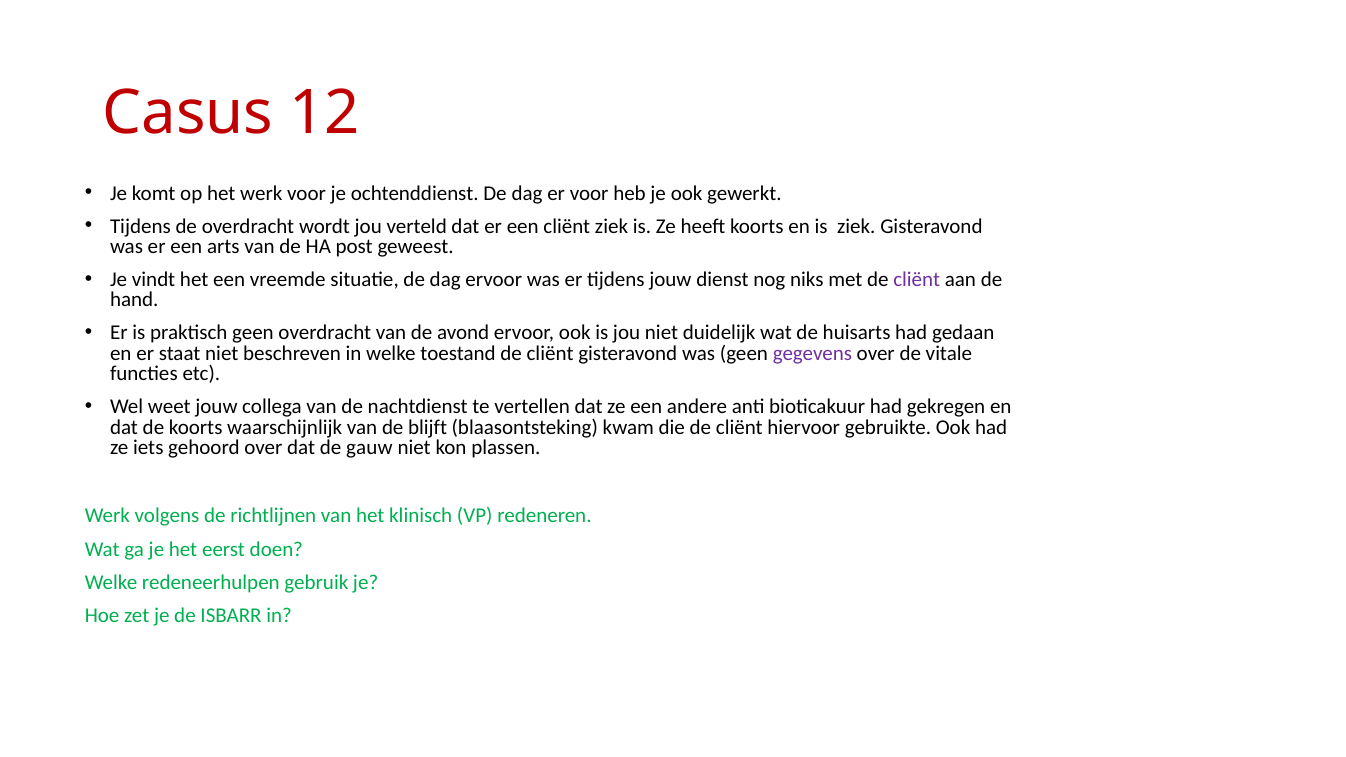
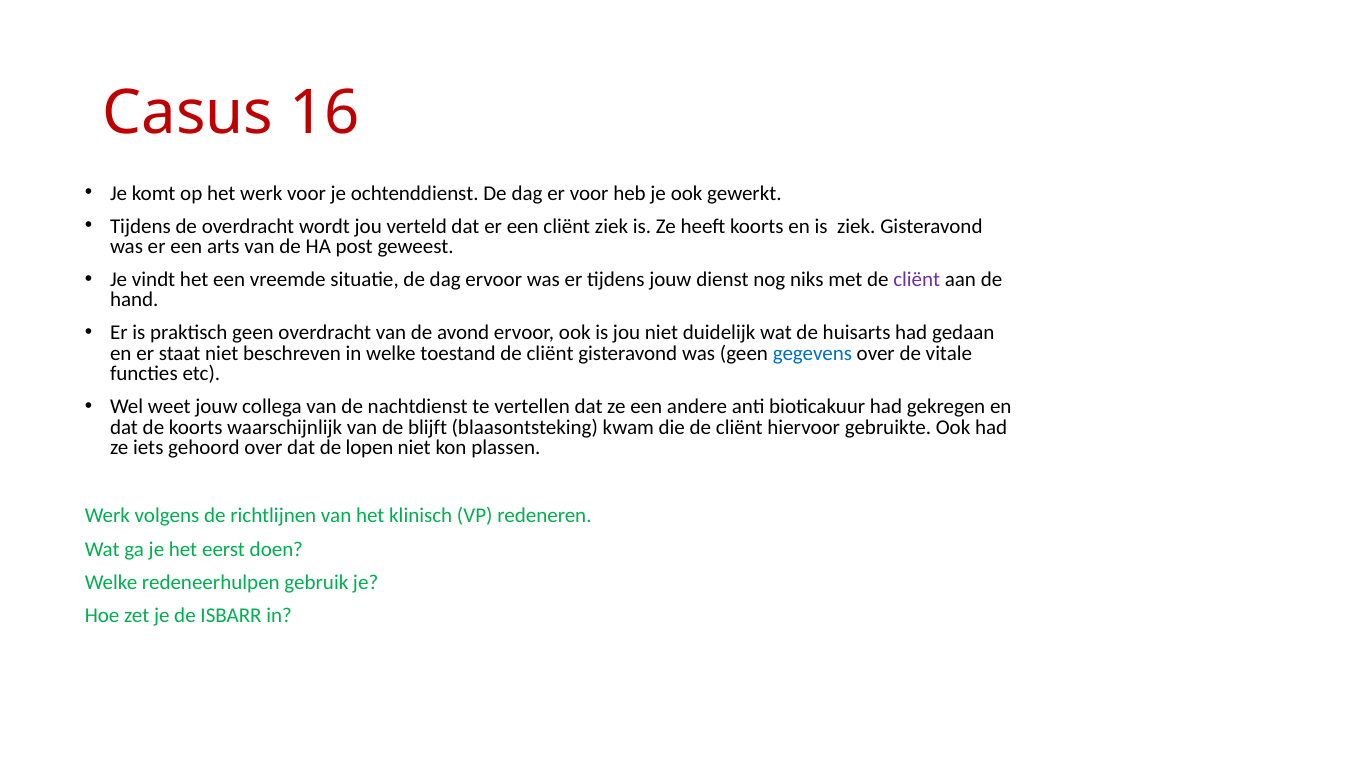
12: 12 -> 16 (325, 113)
gegevens colour: purple -> blue (812, 353)
gauw: gauw -> lopen (370, 448)
